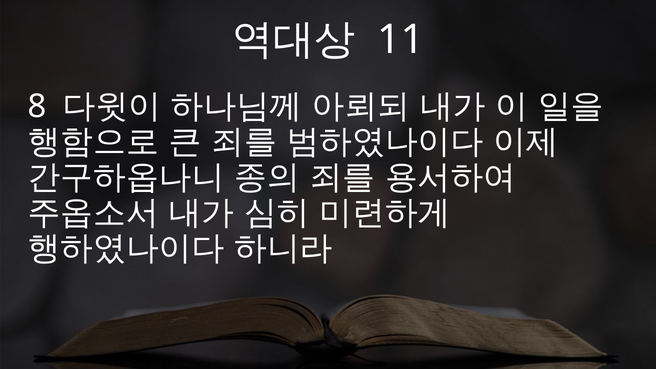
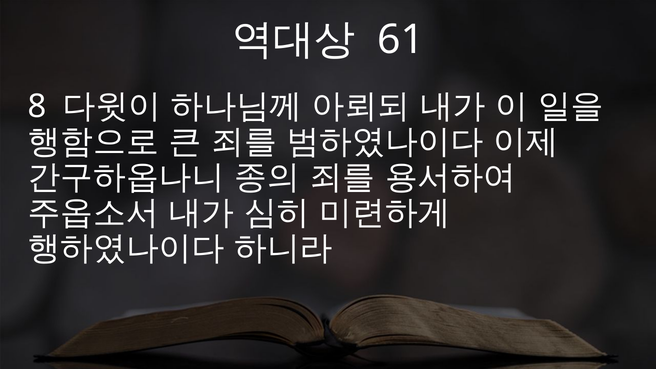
11: 11 -> 61 (401, 40)
